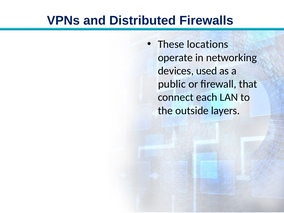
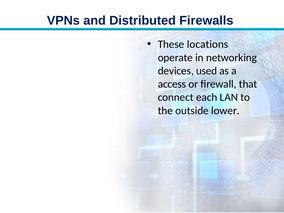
public: public -> access (172, 84)
layers: layers -> lower (225, 111)
